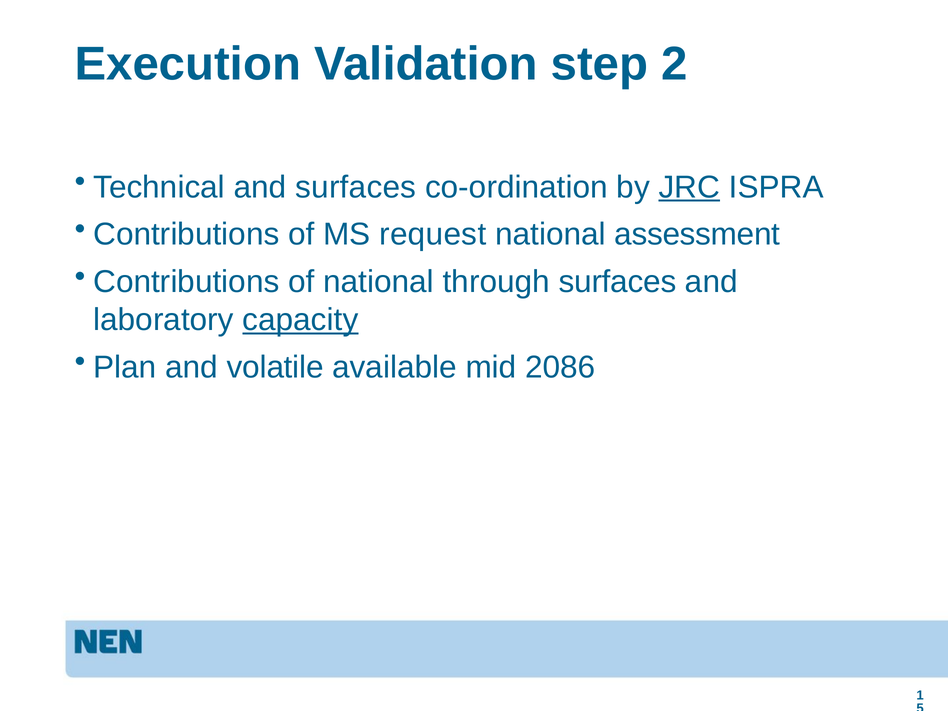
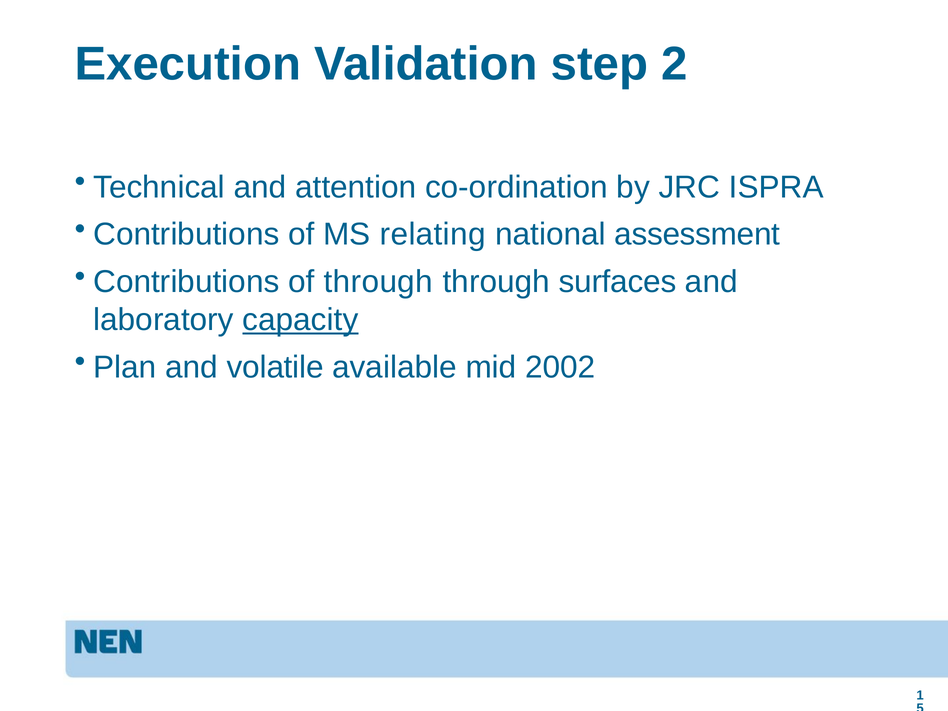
and surfaces: surfaces -> attention (356, 187)
JRC underline: present -> none (689, 187)
request: request -> relating (433, 234)
of national: national -> through (378, 282)
2086: 2086 -> 2002 (560, 367)
